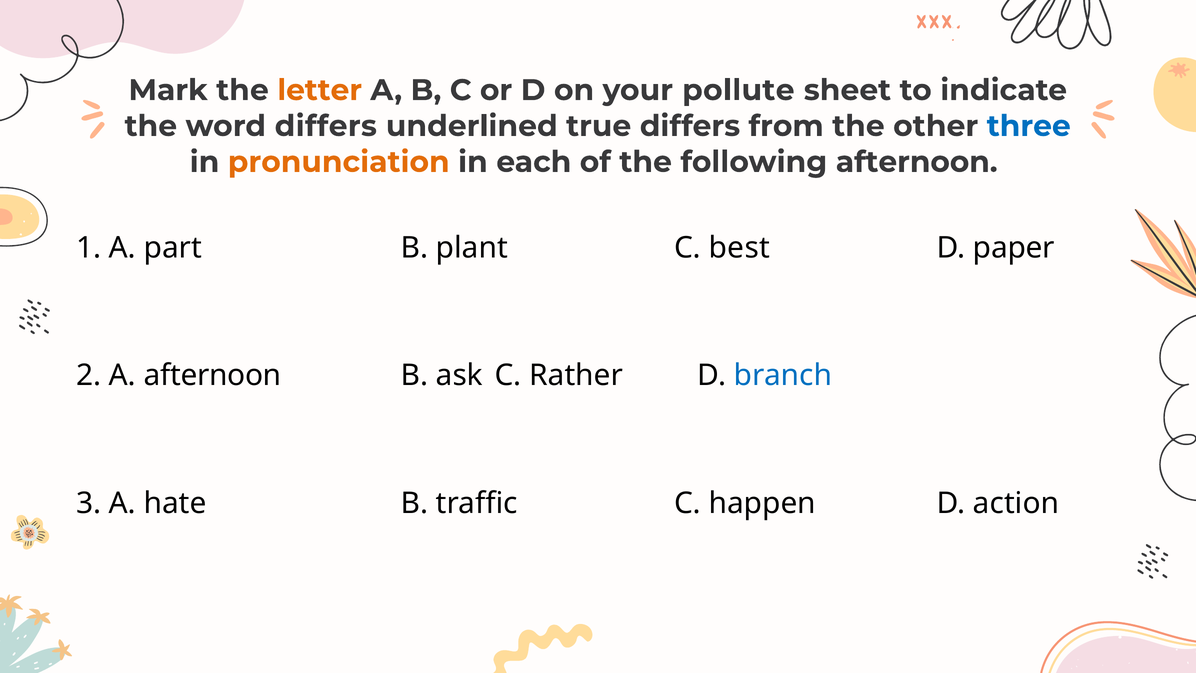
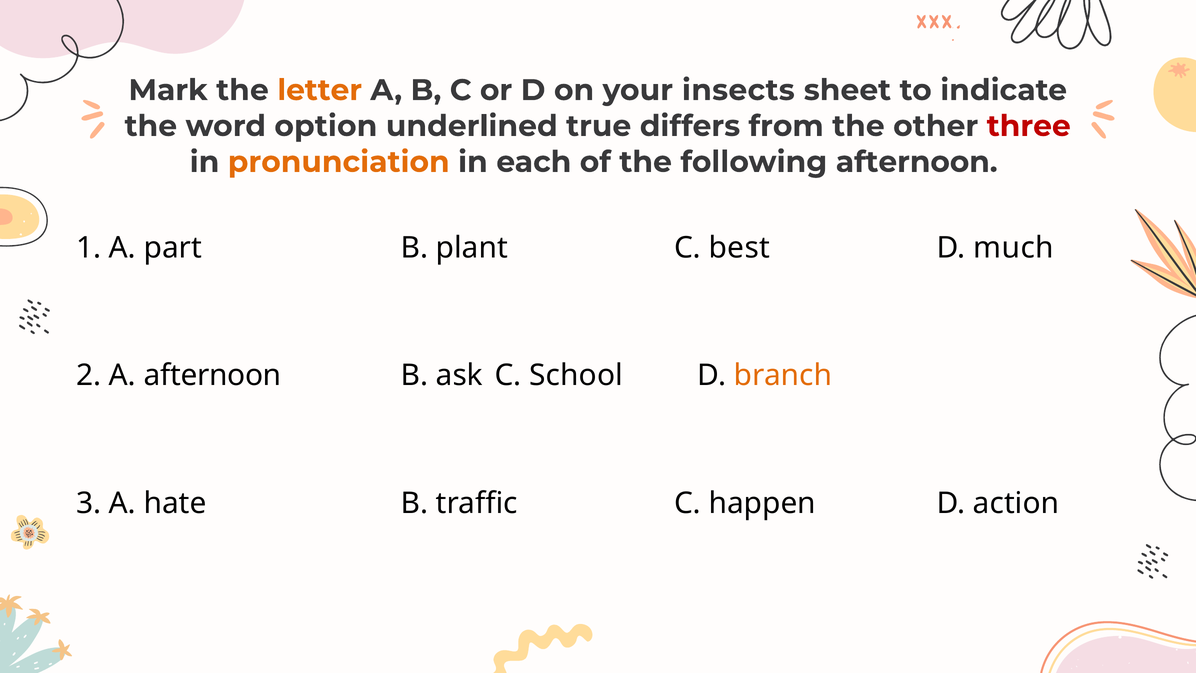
pollute: pollute -> insects (738, 90)
word differs: differs -> option (326, 126)
three colour: blue -> red (1029, 126)
paper: paper -> much (1014, 248)
Rather: Rather -> School (576, 375)
branch colour: blue -> orange (783, 375)
